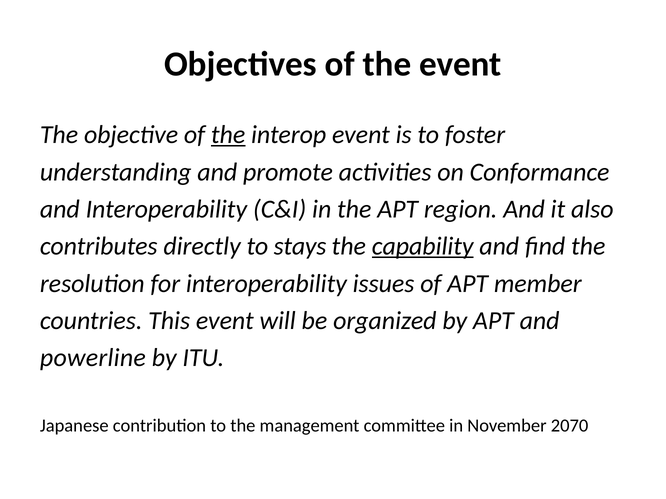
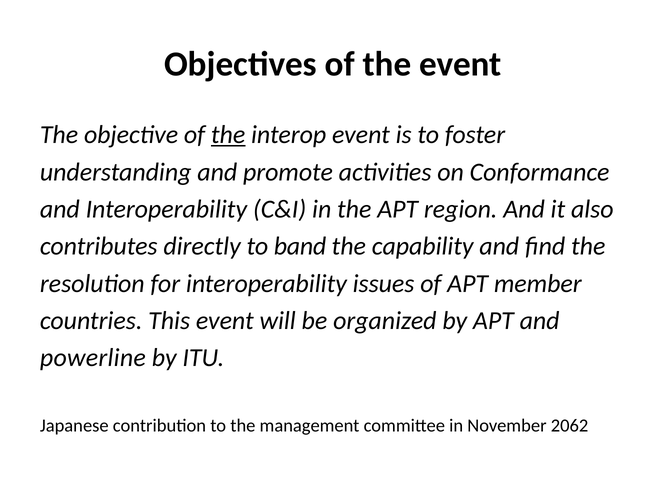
stays: stays -> band (300, 247)
capability underline: present -> none (423, 247)
2070: 2070 -> 2062 (570, 426)
